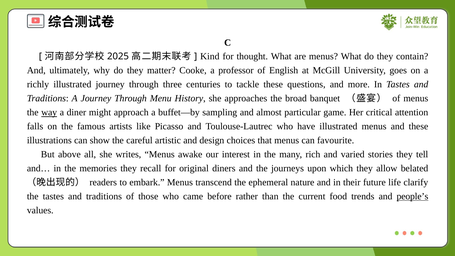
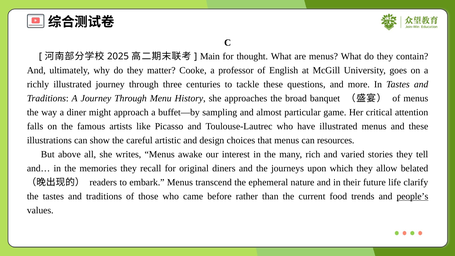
Kind: Kind -> Main (210, 57)
way underline: present -> none (49, 112)
favourite: favourite -> resources (336, 140)
